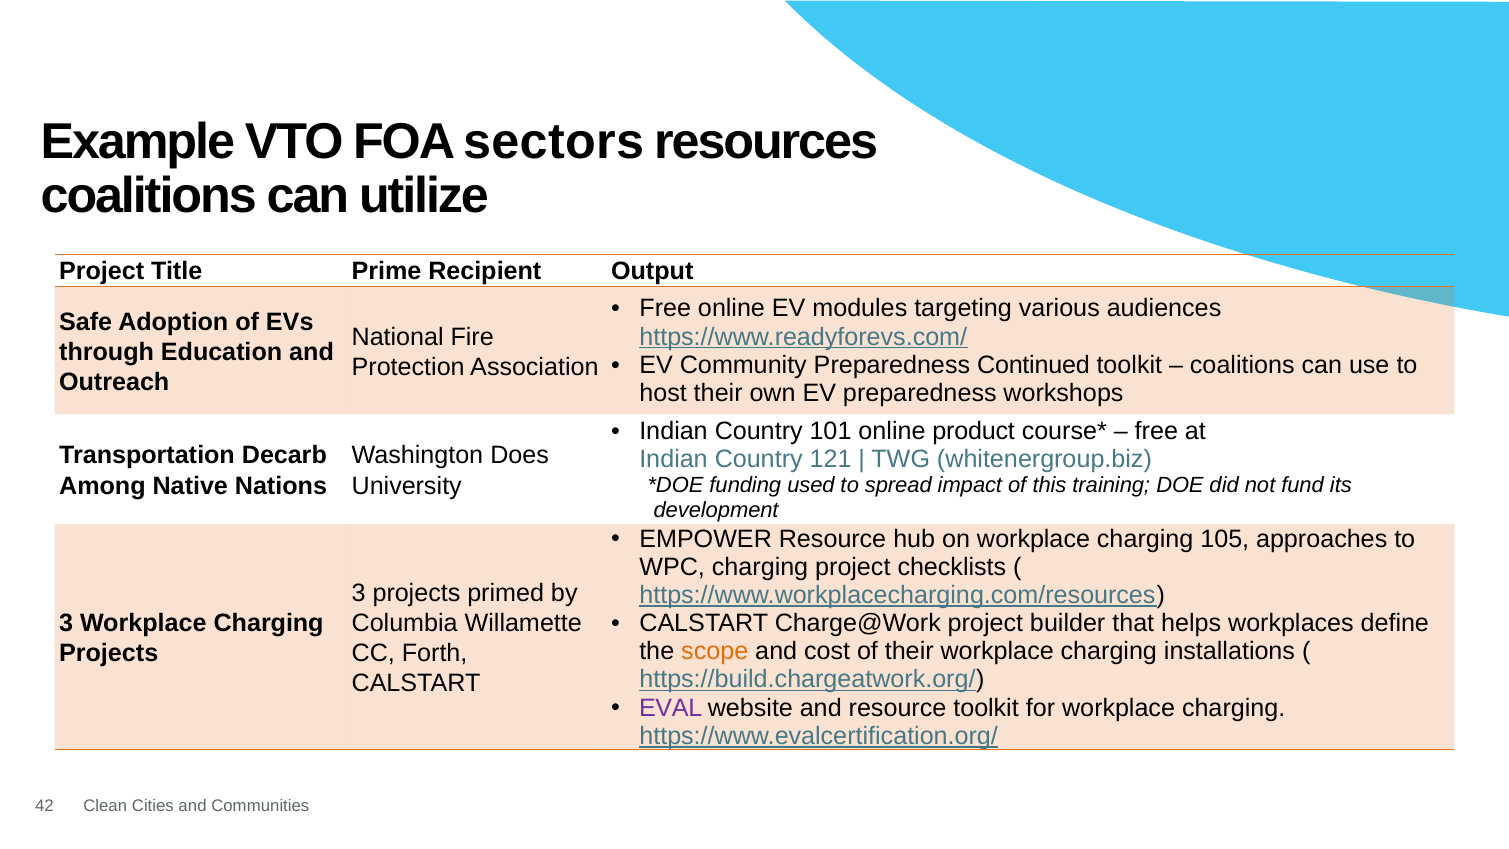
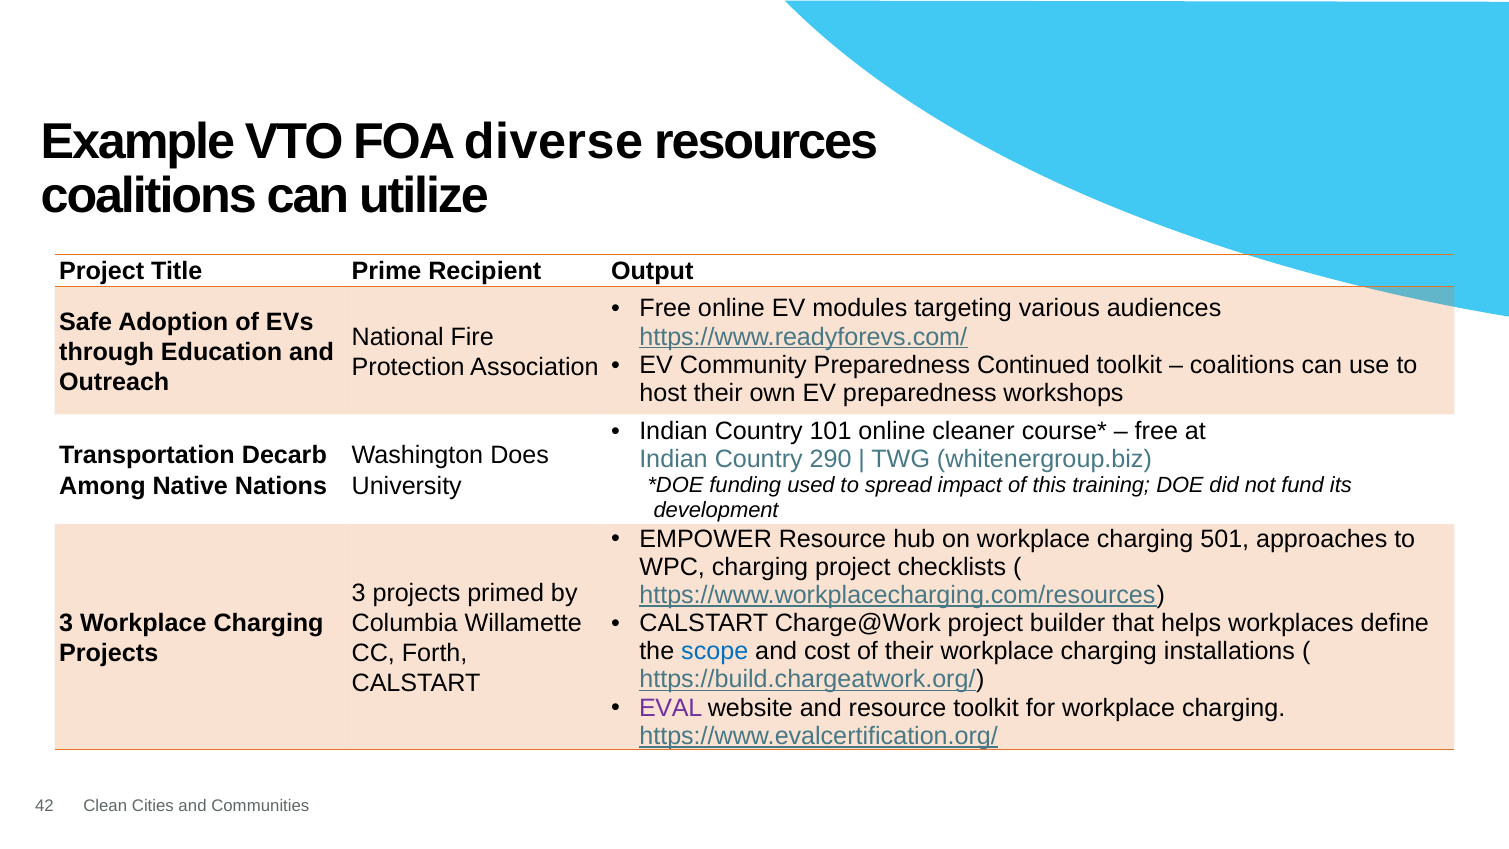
sectors: sectors -> diverse (553, 142)
product: product -> cleaner (974, 431)
121: 121 -> 290 (831, 459)
105: 105 -> 501 (1225, 539)
scope colour: orange -> blue (715, 651)
